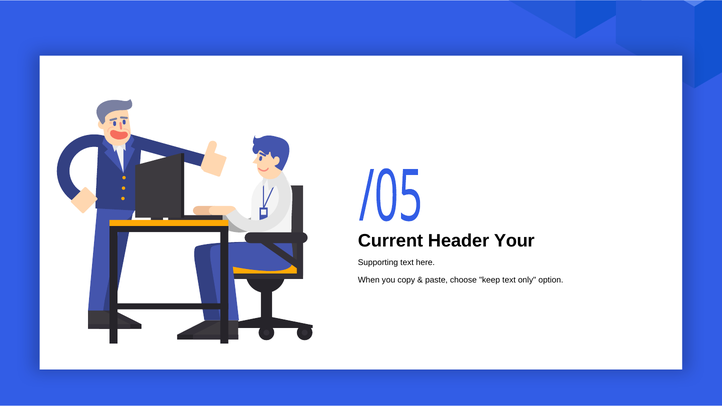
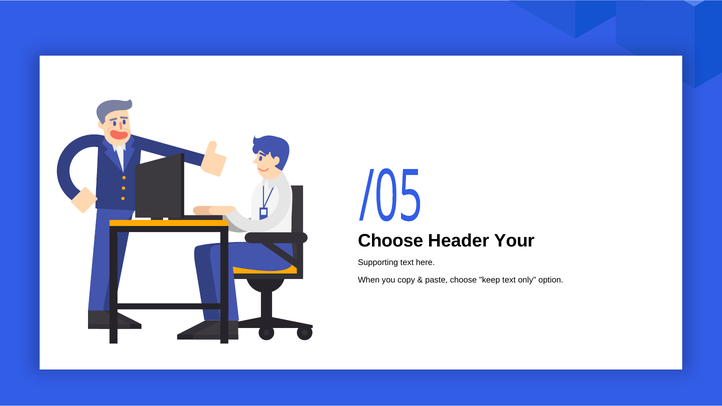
Current: Current -> Choose (391, 241)
